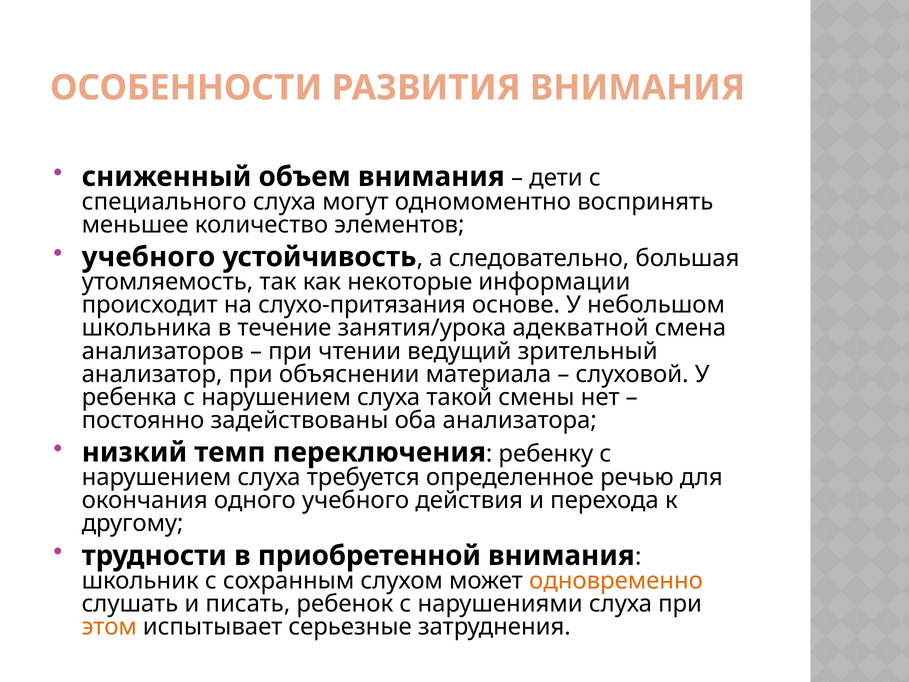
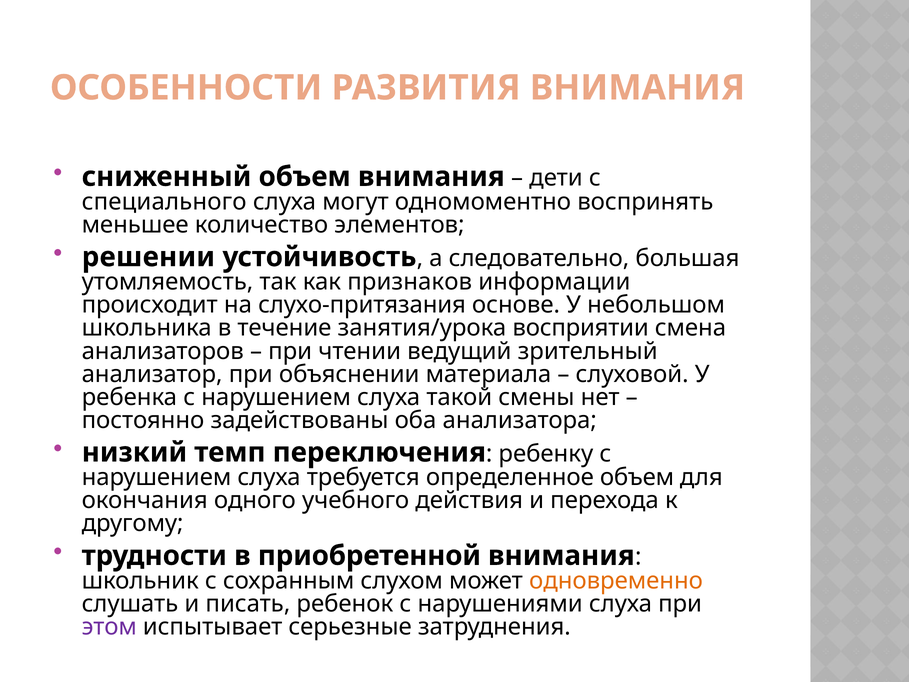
учебного: учебного -> решении (148, 257)
некоторые: некоторые -> признаков (410, 282)
адекватной: адекватной -> восприятии (581, 328)
определенное речью: речью -> объем (637, 477)
этом colour: orange -> purple (109, 627)
